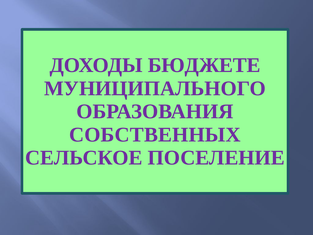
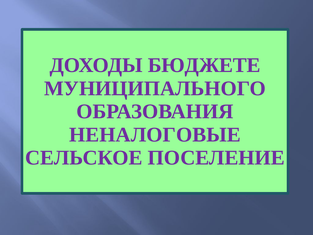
СОБСТВЕННЫХ: СОБСТВЕННЫХ -> НЕНАЛОГОВЫЕ (155, 134)
